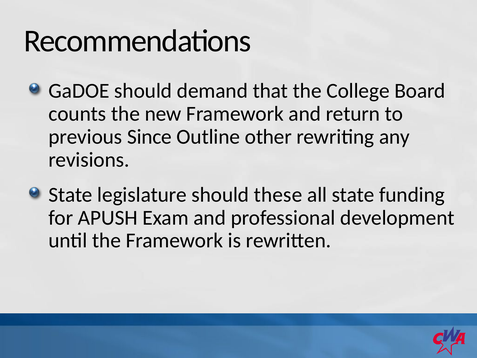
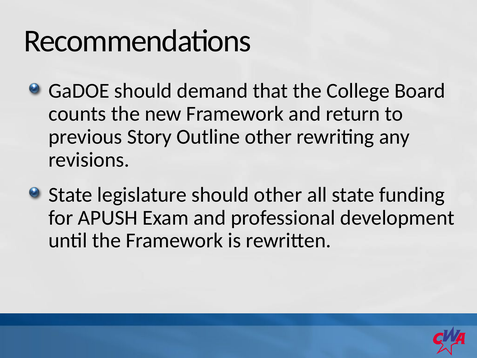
Since: Since -> Story (149, 137)
should these: these -> other (278, 195)
